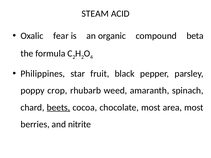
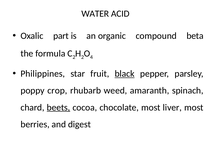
STEAM: STEAM -> WATER (95, 14)
fear: fear -> part (61, 36)
black underline: none -> present (125, 74)
area: area -> liver (172, 108)
nitrite: nitrite -> digest (79, 124)
